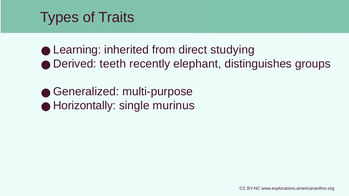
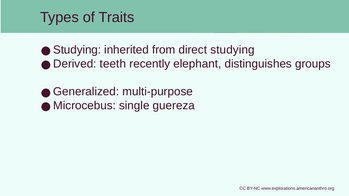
Learning: Learning -> Studying (77, 50)
Horizontally: Horizontally -> Microcebus (85, 106)
murinus: murinus -> guereza (174, 106)
